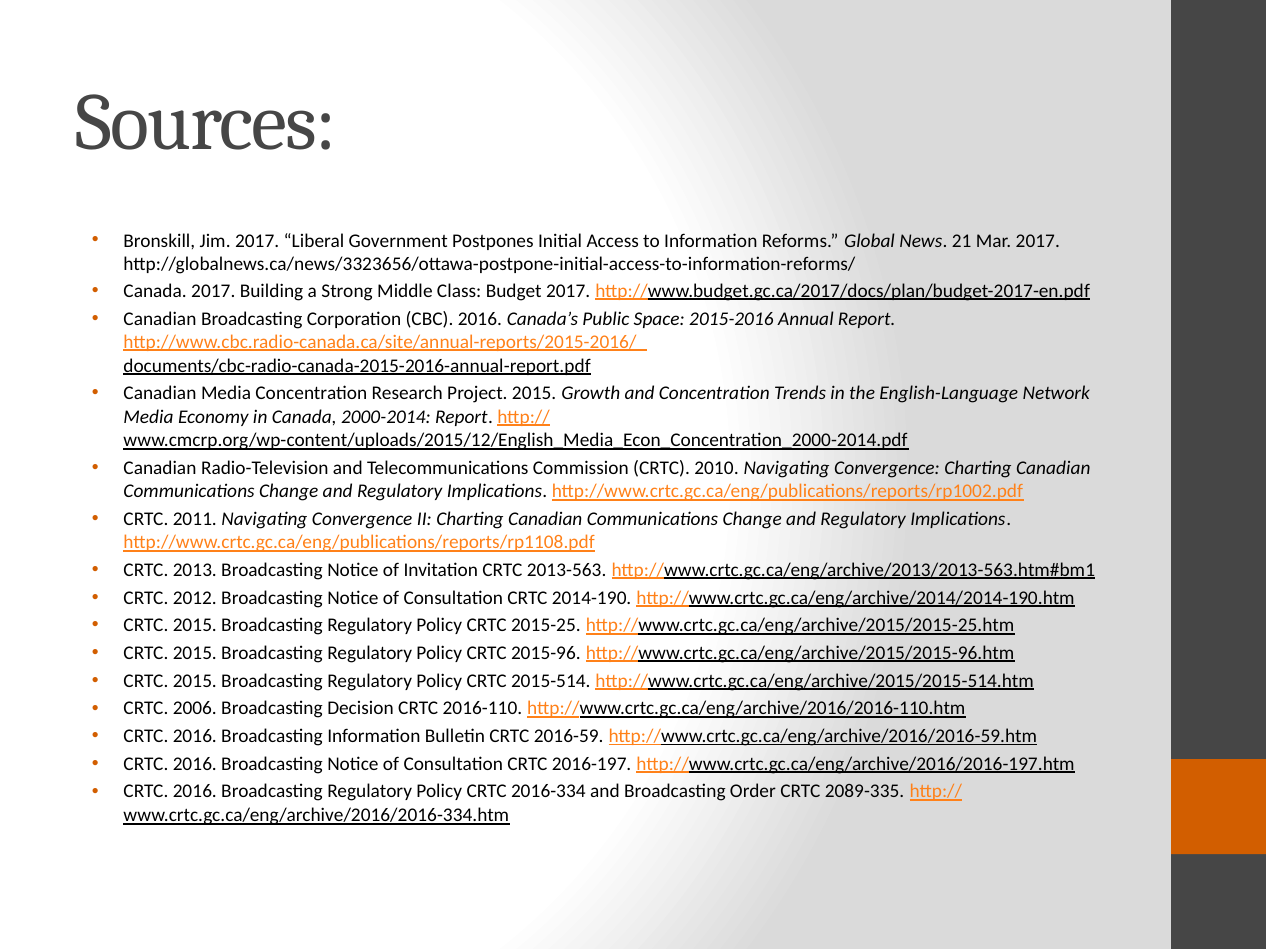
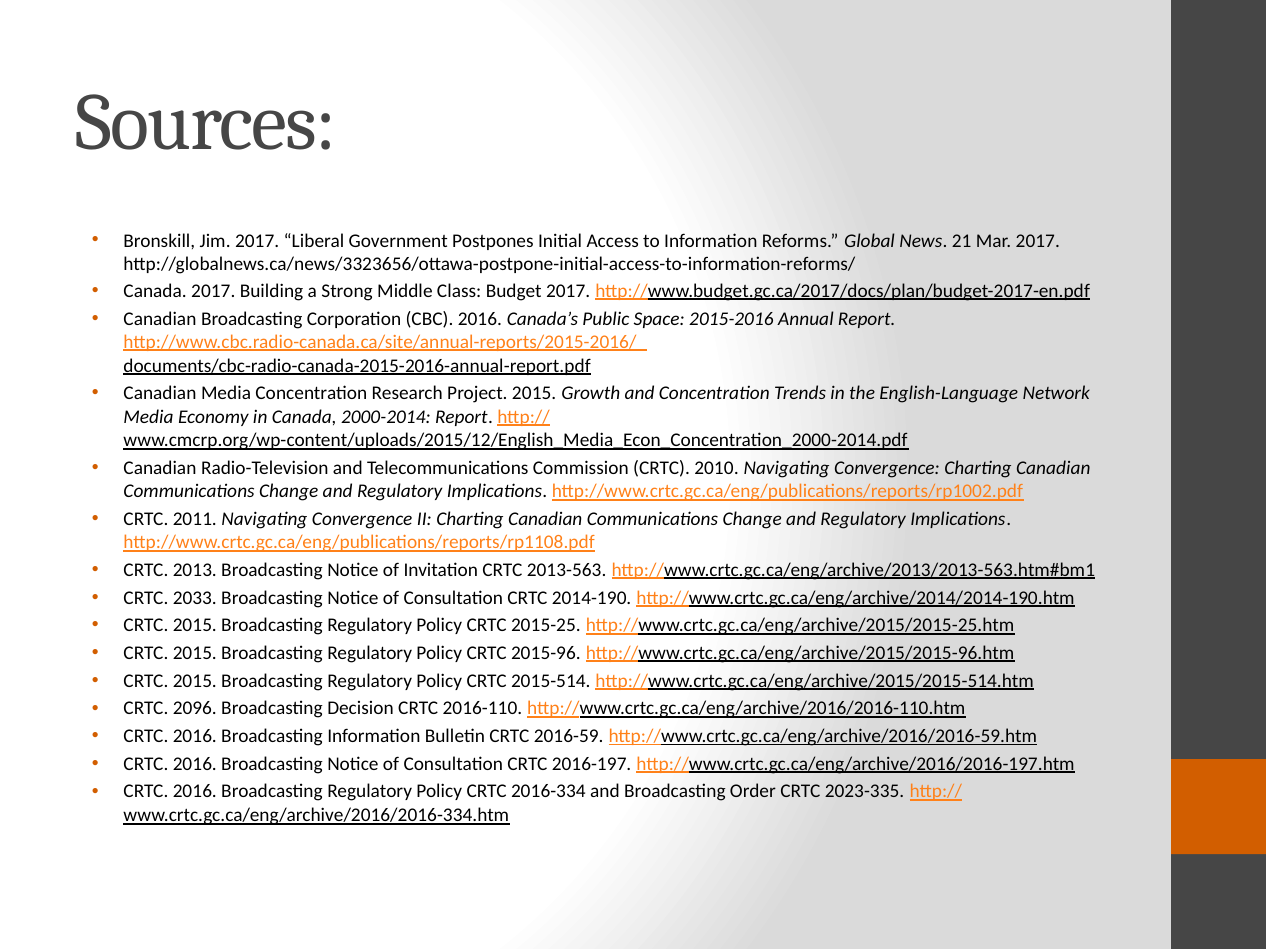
2012: 2012 -> 2033 (195, 598)
2006: 2006 -> 2096 (195, 709)
2089-335: 2089-335 -> 2023-335 (865, 792)
